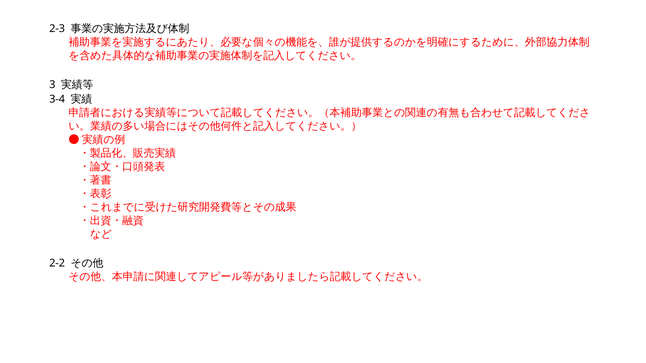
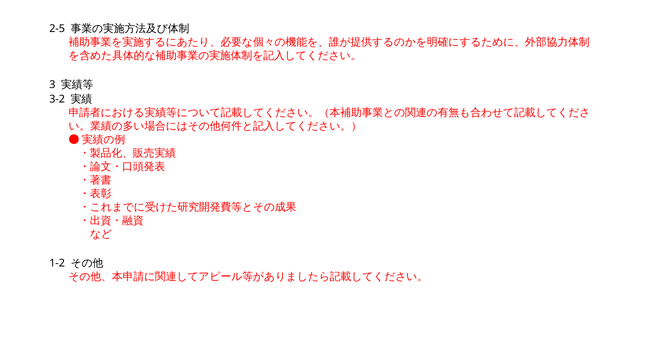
2-3: 2-3 -> 2-5 (57, 29)
3-4: 3-4 -> 3-2 (57, 99)
2-2: 2-2 -> 1-2 (57, 263)
